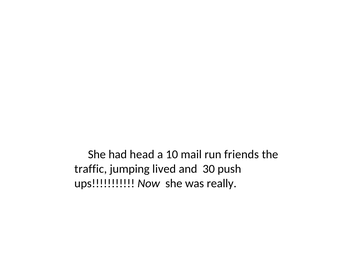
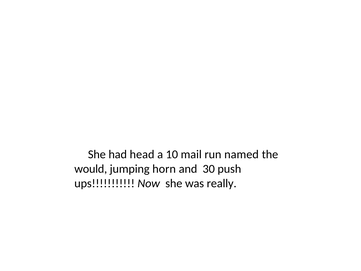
friends: friends -> named (242, 154)
traffic: traffic -> would (91, 169)
lived: lived -> horn (164, 169)
